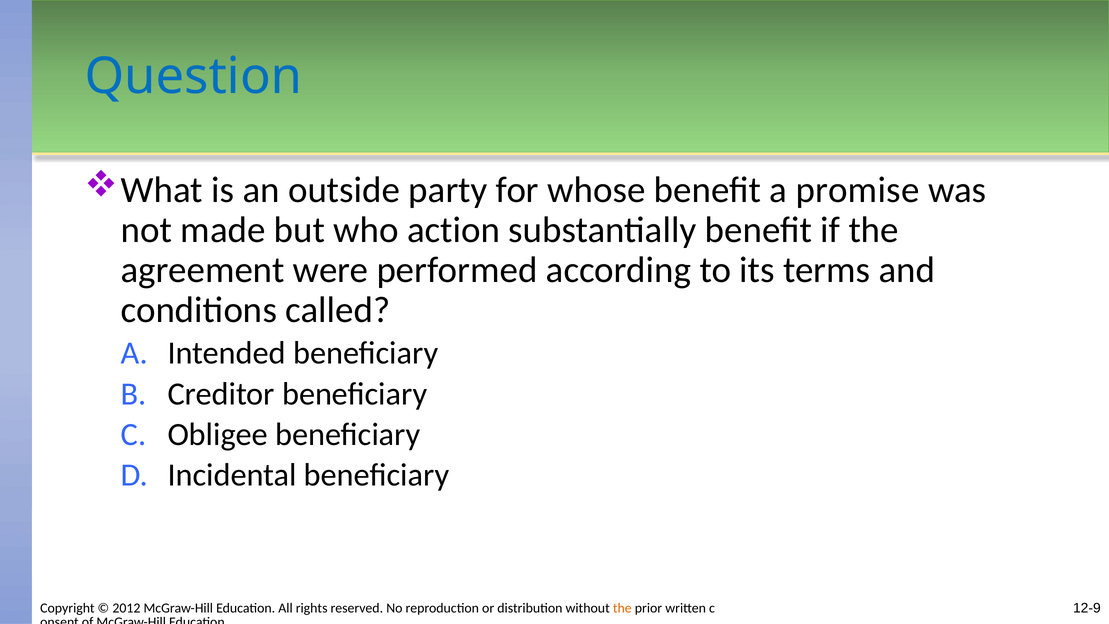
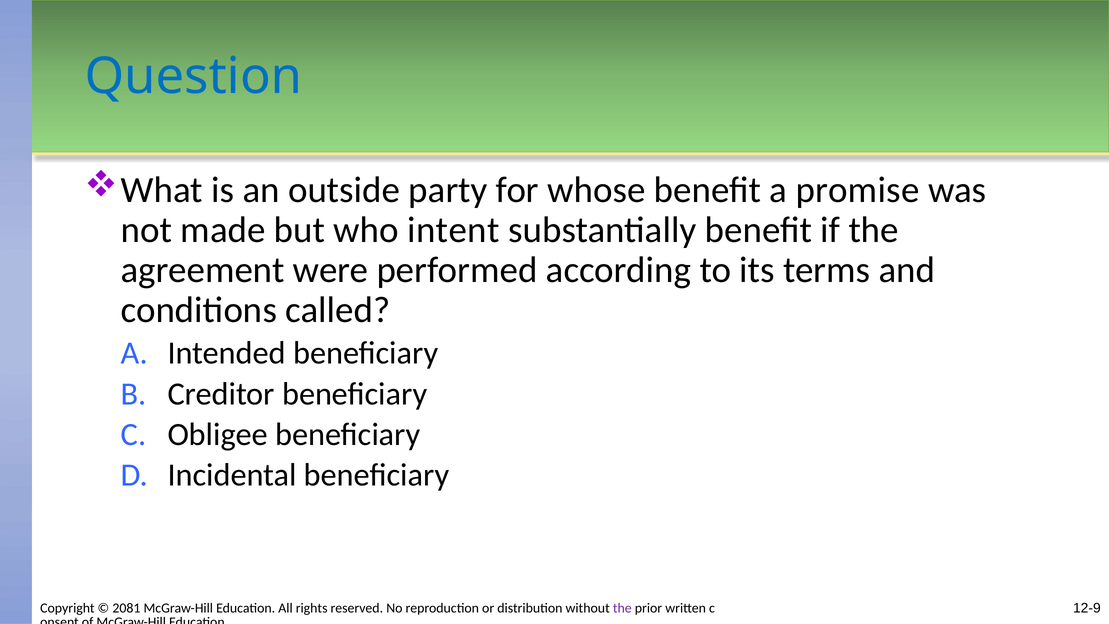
action: action -> intent (453, 230)
2012: 2012 -> 2081 (126, 608)
the colour: orange -> purple (622, 608)
